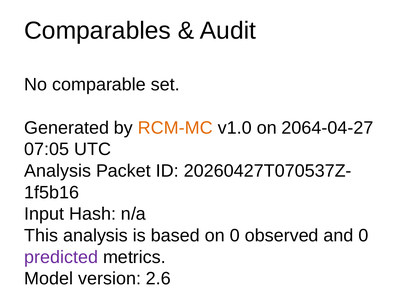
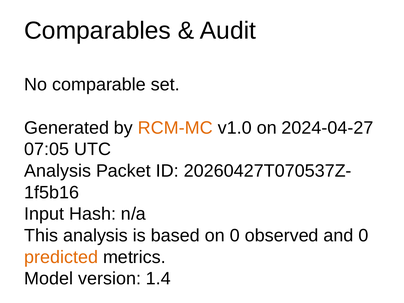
2064-04-27: 2064-04-27 -> 2024-04-27 (328, 128)
predicted colour: purple -> orange (61, 257)
2.6: 2.6 -> 1.4 (158, 279)
